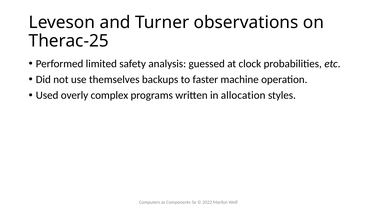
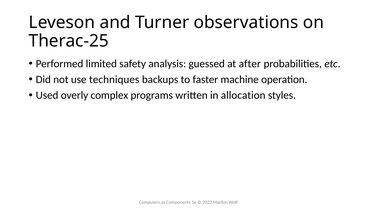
clock: clock -> after (250, 64)
themselves: themselves -> techniques (114, 80)
